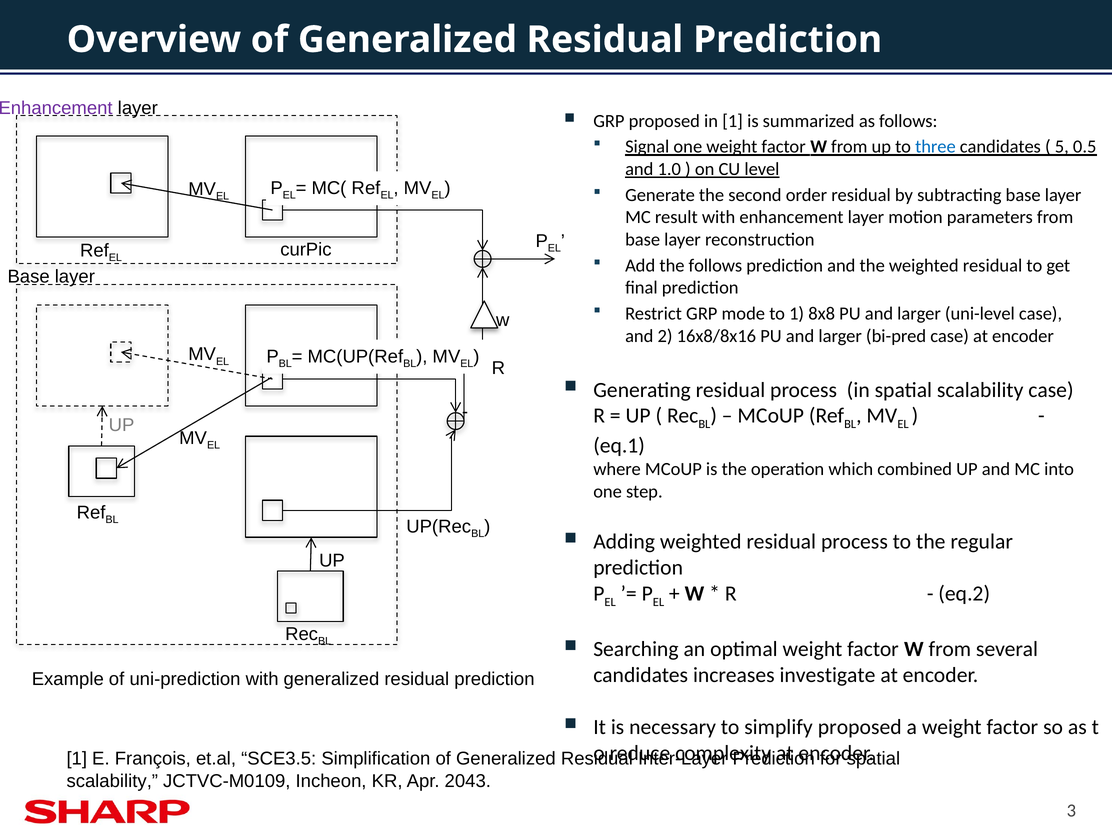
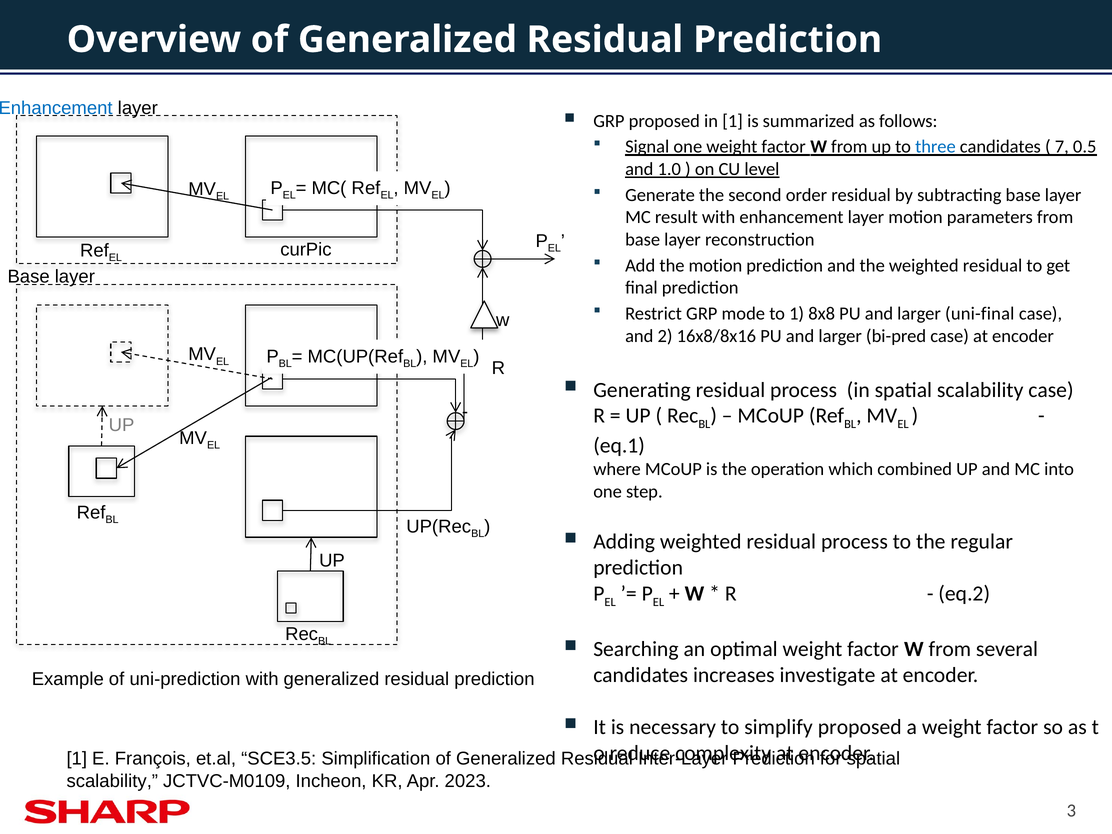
Enhancement colour: purple -> blue (56, 108)
5: 5 -> 7 (1062, 147)
the follows: follows -> motion (715, 265)
uni-level: uni-level -> uni-final (980, 314)
2043: 2043 -> 2023 (468, 781)
